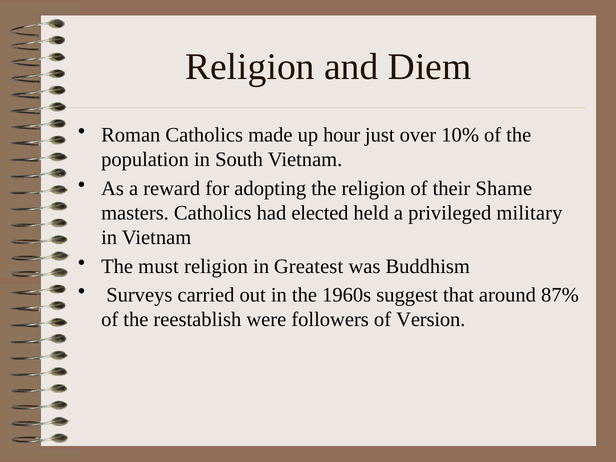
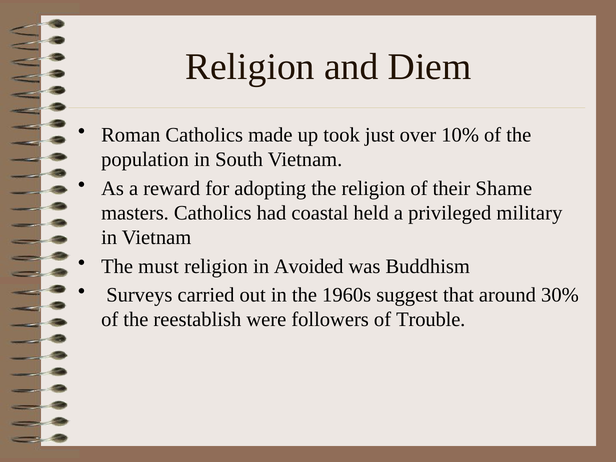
hour: hour -> took (342, 135)
elected: elected -> coastal (320, 213)
Greatest: Greatest -> Avoided (309, 266)
87%: 87% -> 30% (560, 295)
Version: Version -> Trouble (431, 320)
